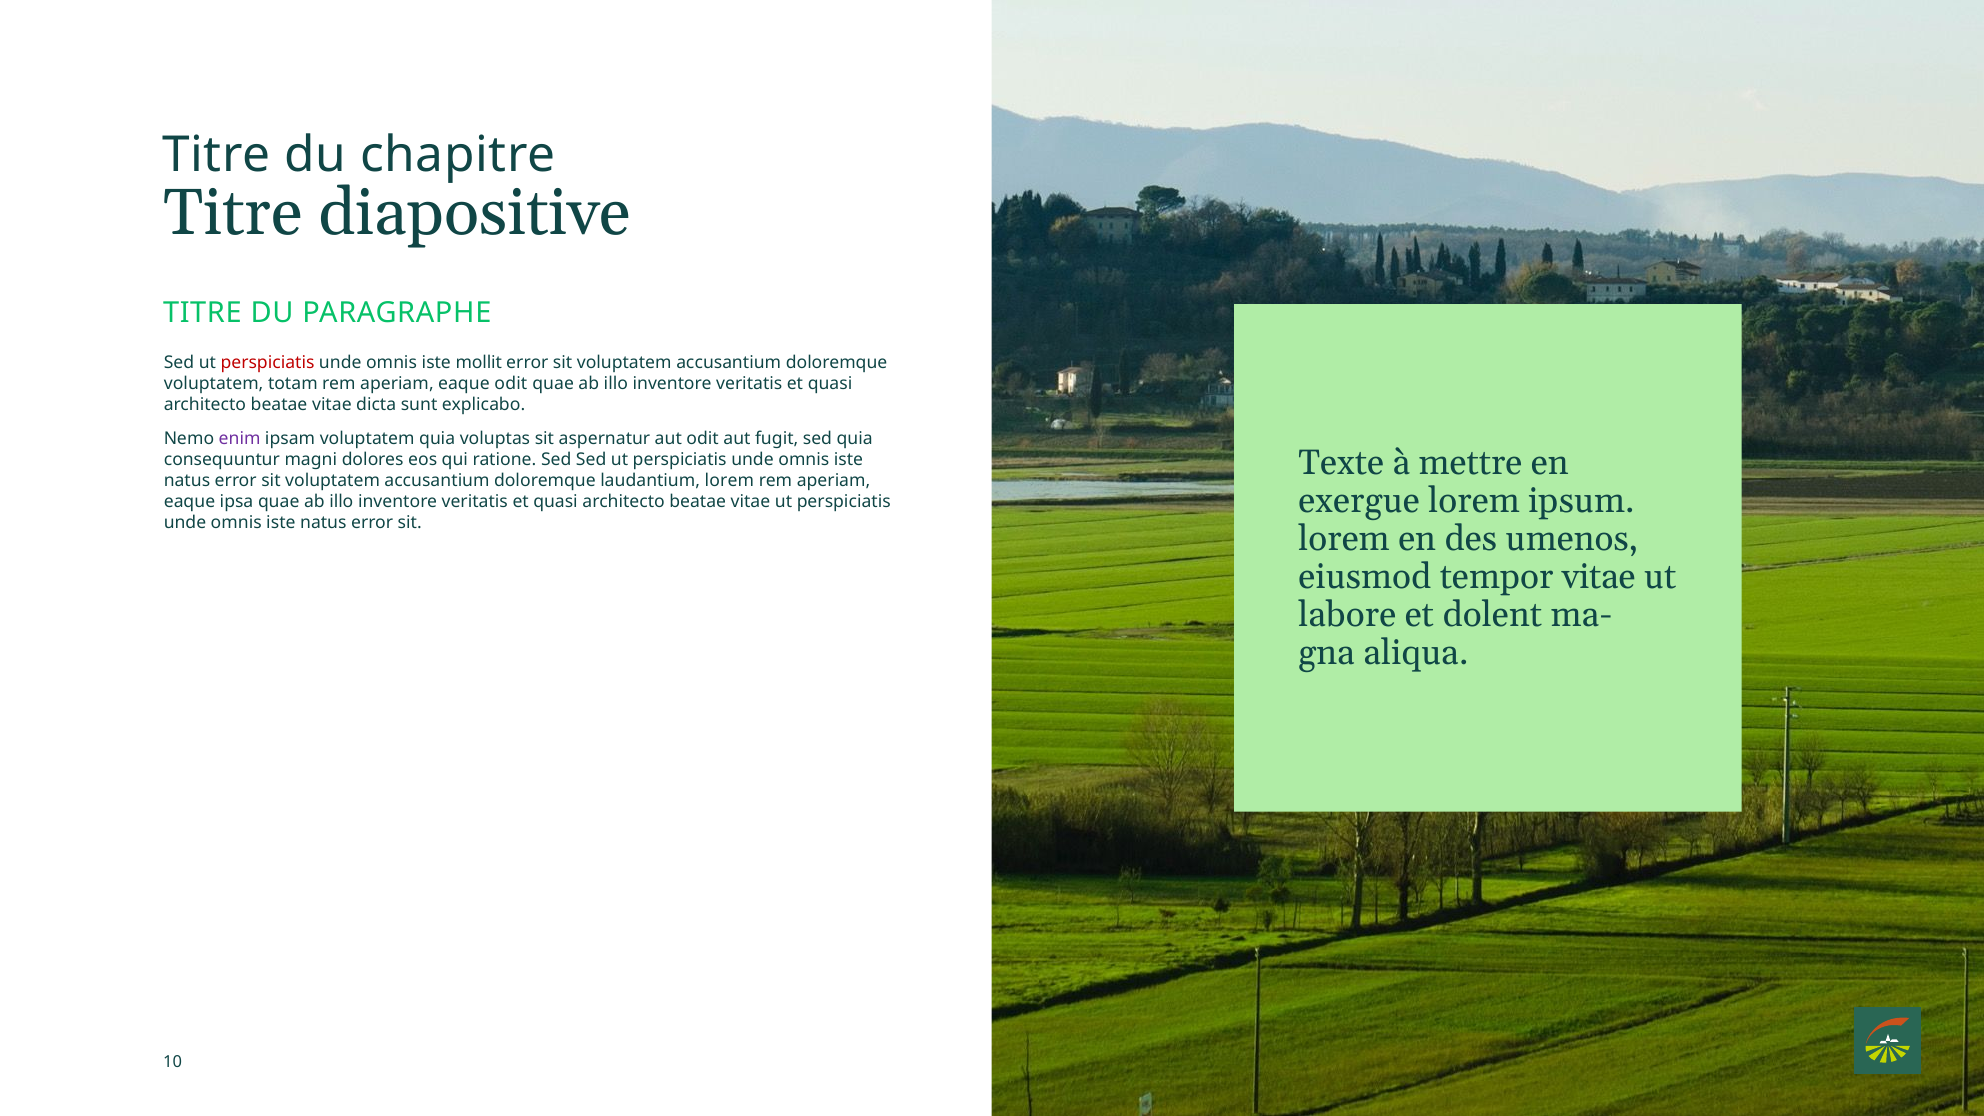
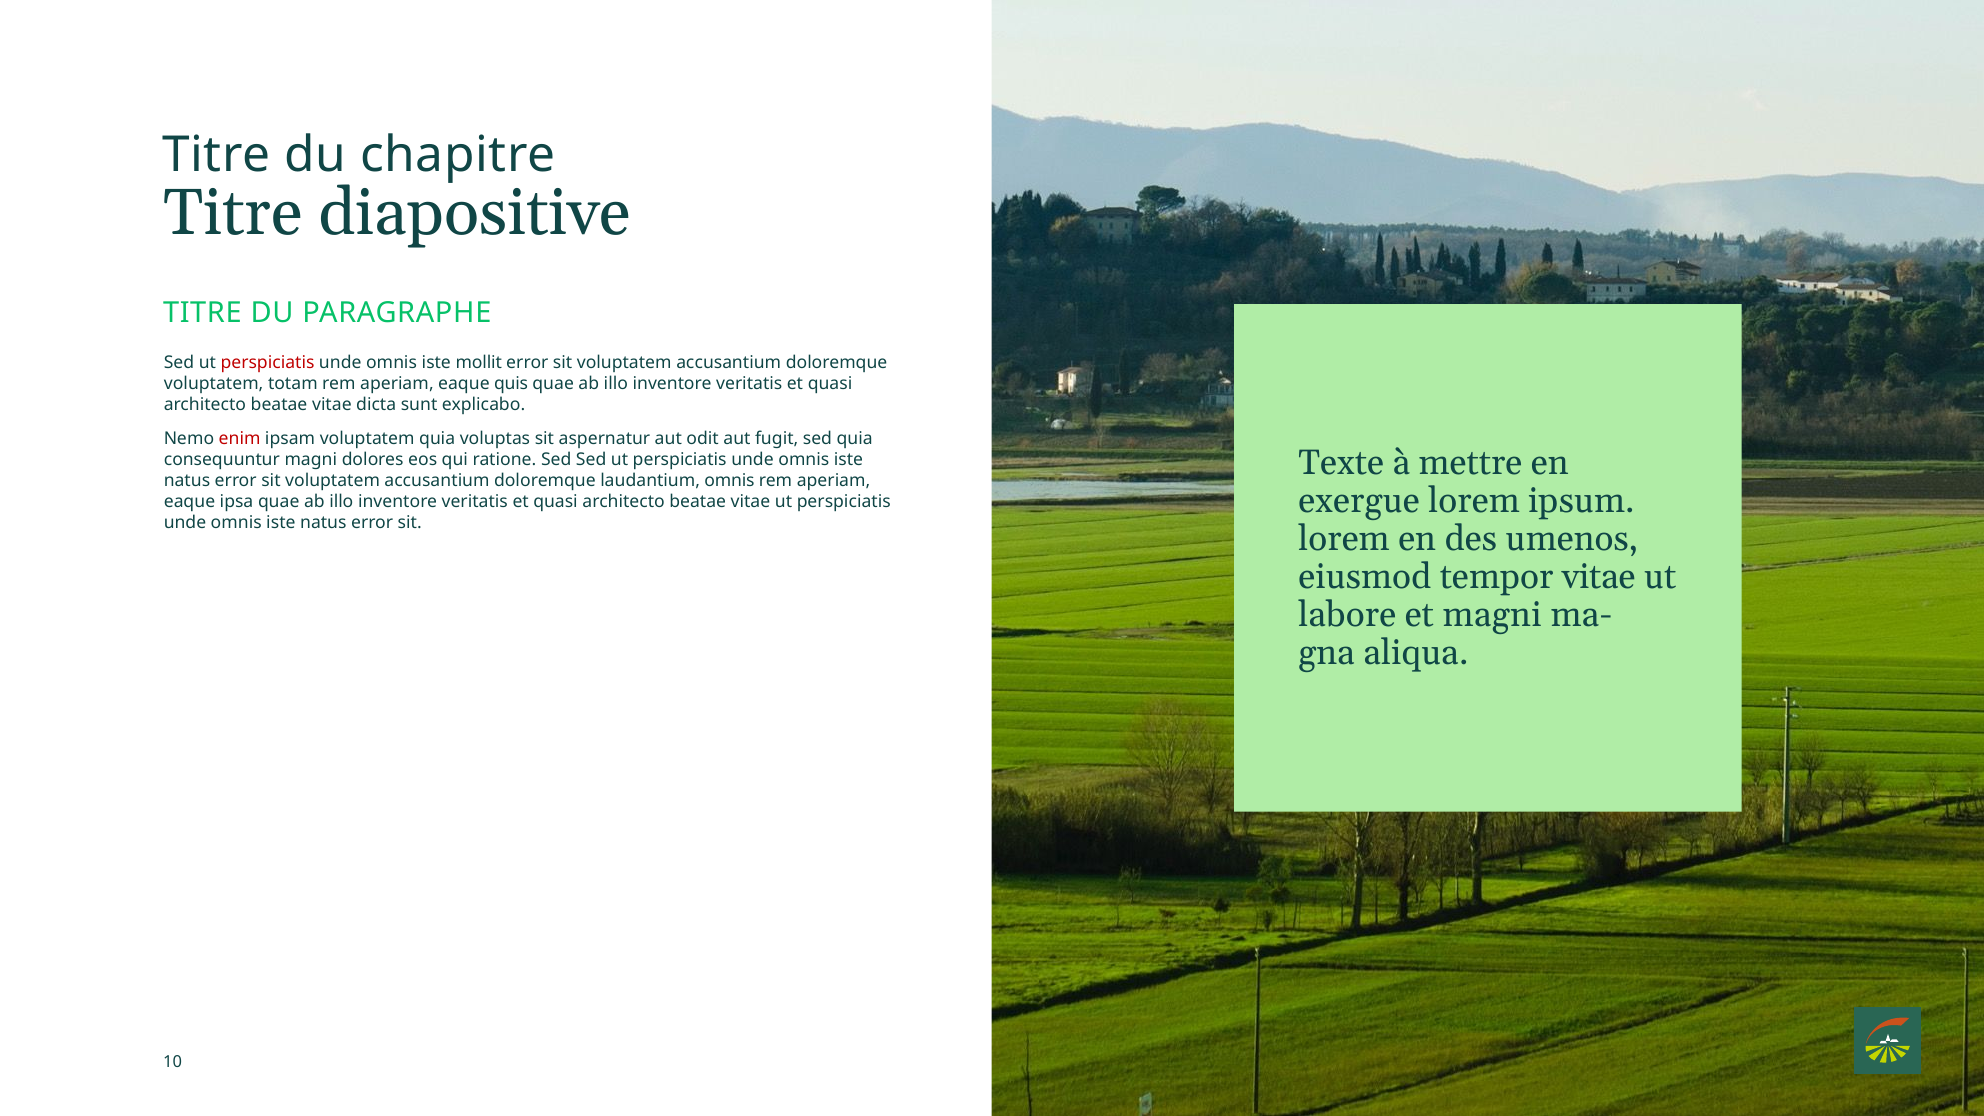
eaque odit: odit -> quis (511, 384)
enim colour: purple -> red (240, 438)
laudantium lorem: lorem -> omnis (729, 481)
et dolent: dolent -> magni (1492, 615)
